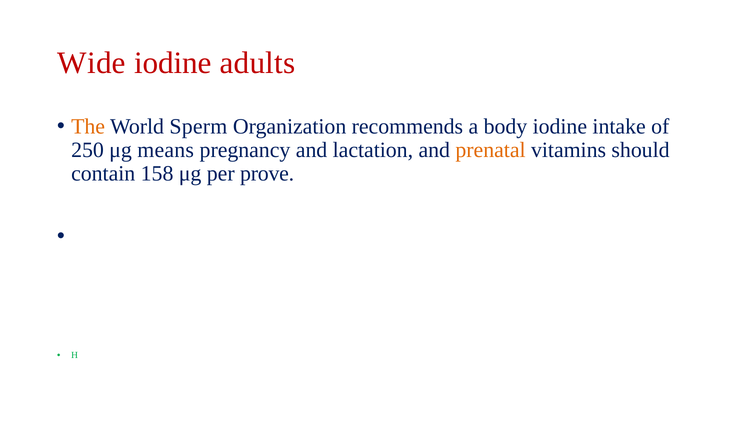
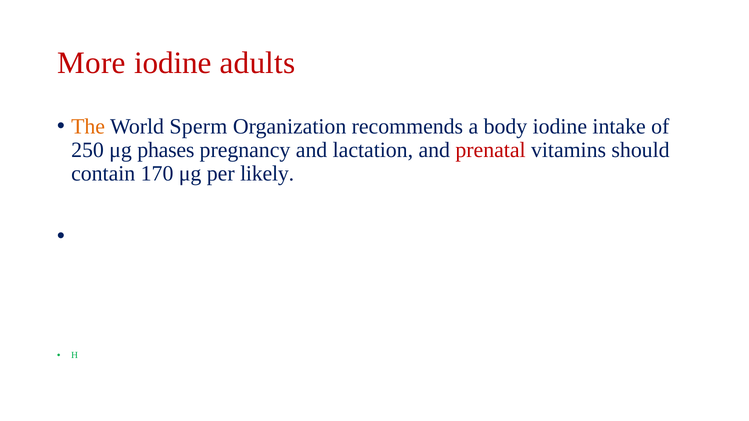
Wide: Wide -> More (92, 63)
means: means -> phases (166, 150)
prenatal colour: orange -> red (491, 150)
158: 158 -> 170 (157, 174)
prove: prove -> likely (267, 174)
